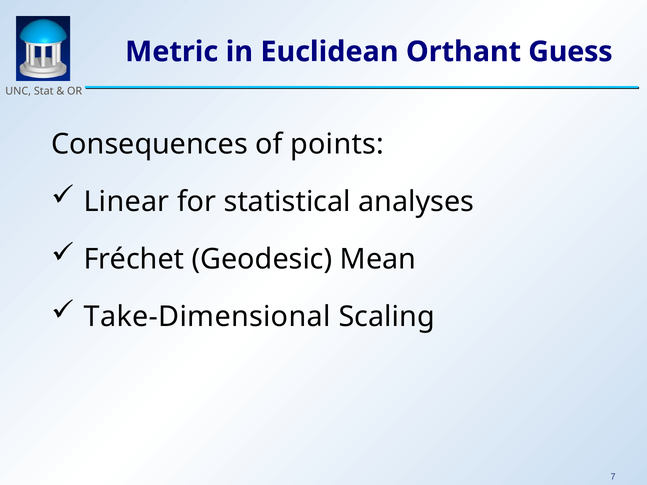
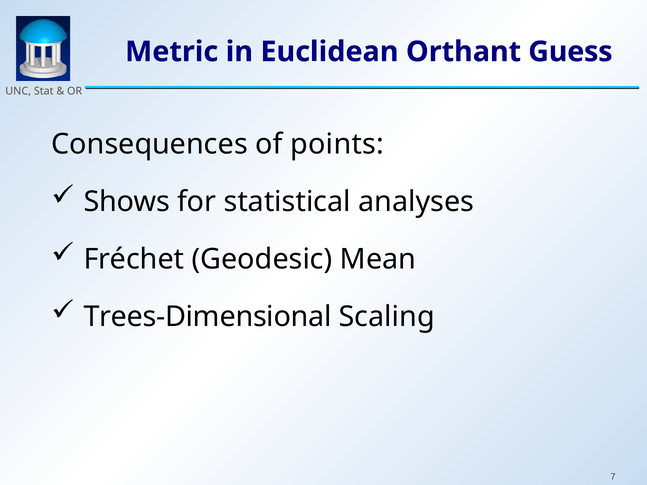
Linear: Linear -> Shows (127, 202)
Take-Dimensional: Take-Dimensional -> Trees-Dimensional (208, 317)
